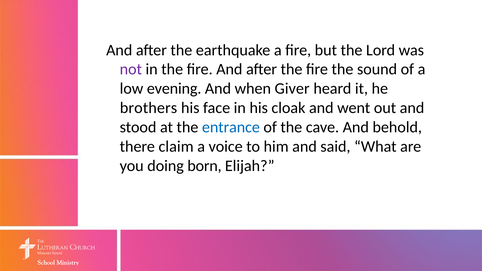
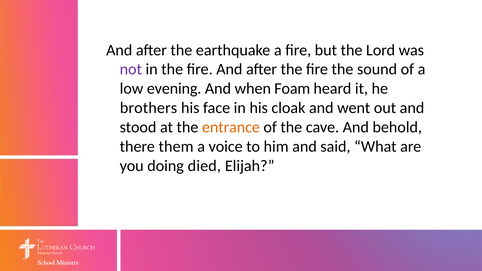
Giver: Giver -> Foam (292, 89)
entrance colour: blue -> orange (231, 127)
claim: claim -> them (176, 147)
born: born -> died (204, 166)
